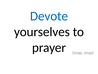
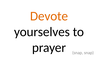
Devote colour: blue -> orange (49, 16)
